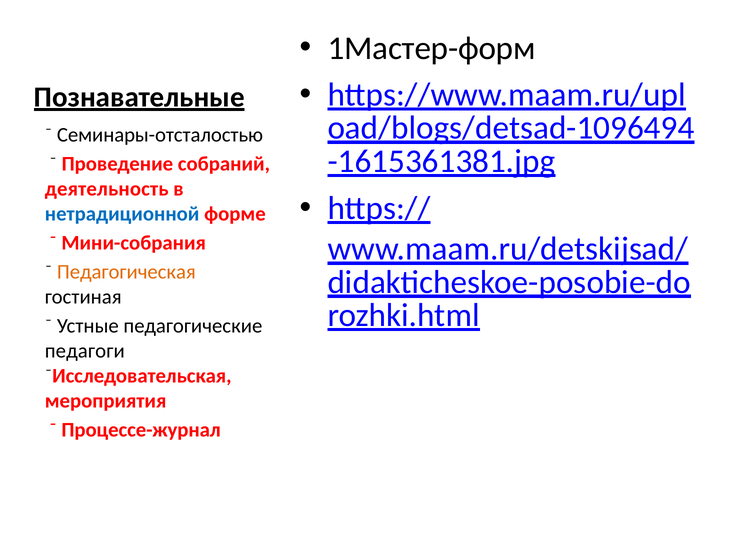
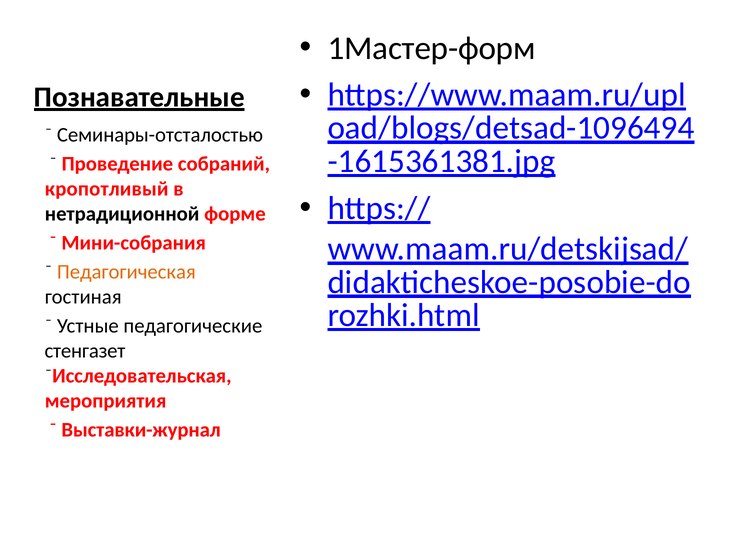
деятельность: деятельность -> кропотливый (107, 189)
нетрадиционной colour: blue -> black (122, 214)
педагоги: педагоги -> стенгазет (85, 351)
Процессе-журнал: Процессе-журнал -> Выставки-журнал (141, 430)
